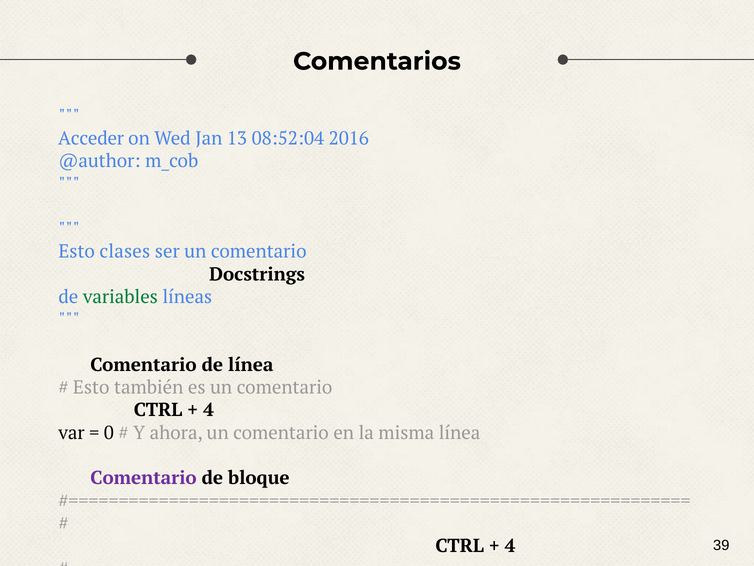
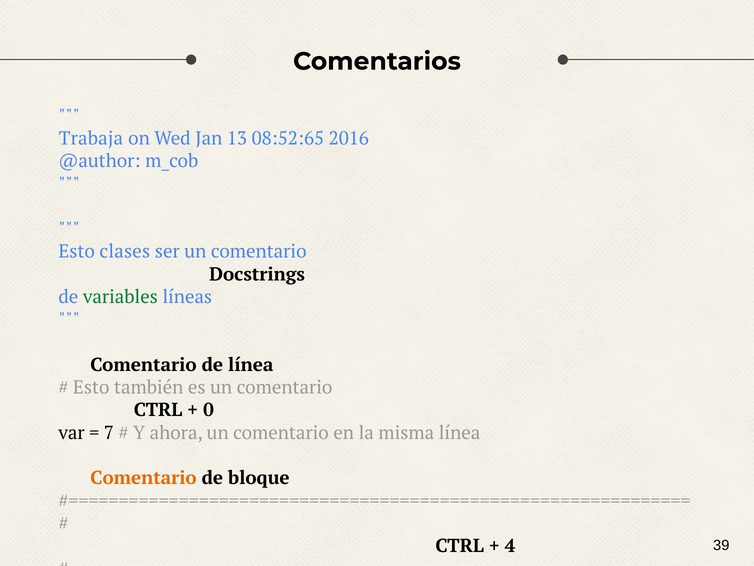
Acceder: Acceder -> Trabaja (91, 138)
08:52:04: 08:52:04 -> 08:52:65 (288, 138)
4: 4 -> 0 (208, 410)
0: 0 -> 7 (109, 432)
Comentario colour: purple -> orange (144, 478)
